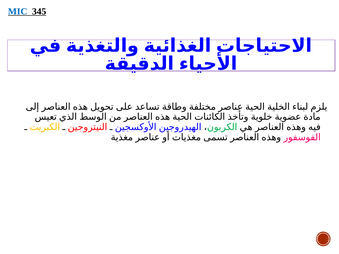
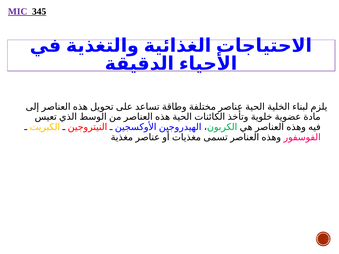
MIC colour: blue -> purple (18, 11)
